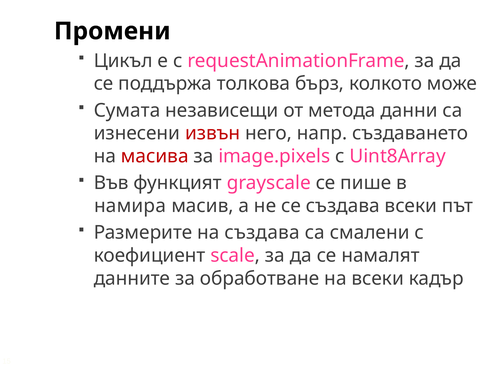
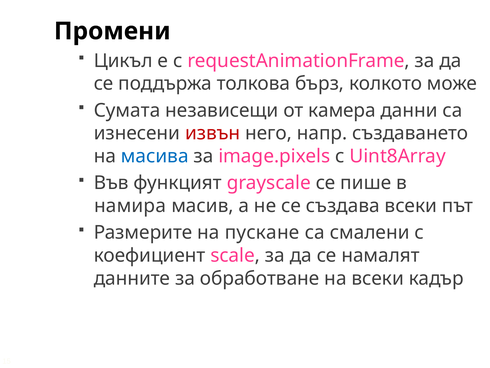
метода: метода -> камера (342, 110)
масива colour: red -> blue (155, 156)
на създава: създава -> пускане (262, 232)
